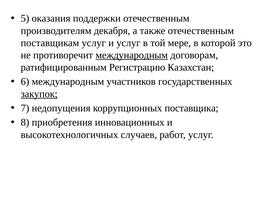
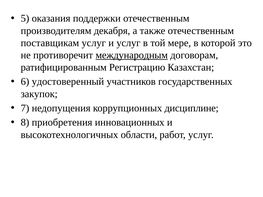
6 международным: международным -> удостоверенный (68, 82)
закупок underline: present -> none (39, 94)
поставщика: поставщика -> дисциплине (192, 108)
случаев: случаев -> области (139, 135)
